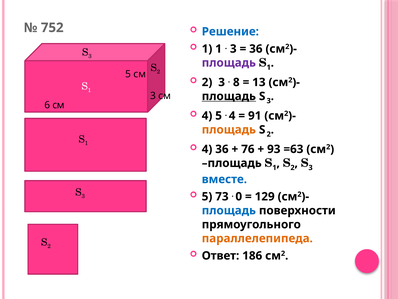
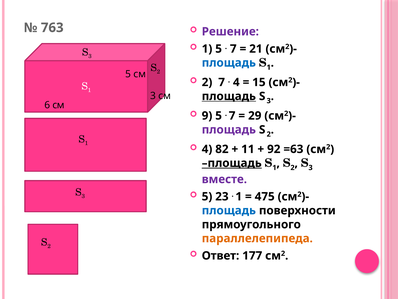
752: 752 -> 763 (52, 28)
Решение colour: blue -> purple (230, 32)
1 1: 1 -> 5 (219, 49)
3: 3 -> 7 (233, 49)
36: 36 -> 21 (256, 49)
площадь colour: purple -> blue (229, 63)
2 3: 3 -> 7 (222, 82)
8: 8 -> 4 (236, 82)
13: 13 -> 15 (259, 82)
4: 4 -> 9 (207, 116)
4: 4 -> 7 (232, 116)
91: 91 -> 29 (255, 116)
площадь colour: orange -> purple (229, 129)
4 36: 36 -> 82 (222, 149)
76: 76 -> 11 (248, 149)
93: 93 -> 92 (274, 149)
площадь underline: none -> present (232, 163)
вместе colour: blue -> purple (224, 179)
73: 73 -> 23 (222, 196)
0: 0 -> 1 (239, 196)
129: 129 -> 475 (265, 196)
186: 186 -> 177 (252, 255)
